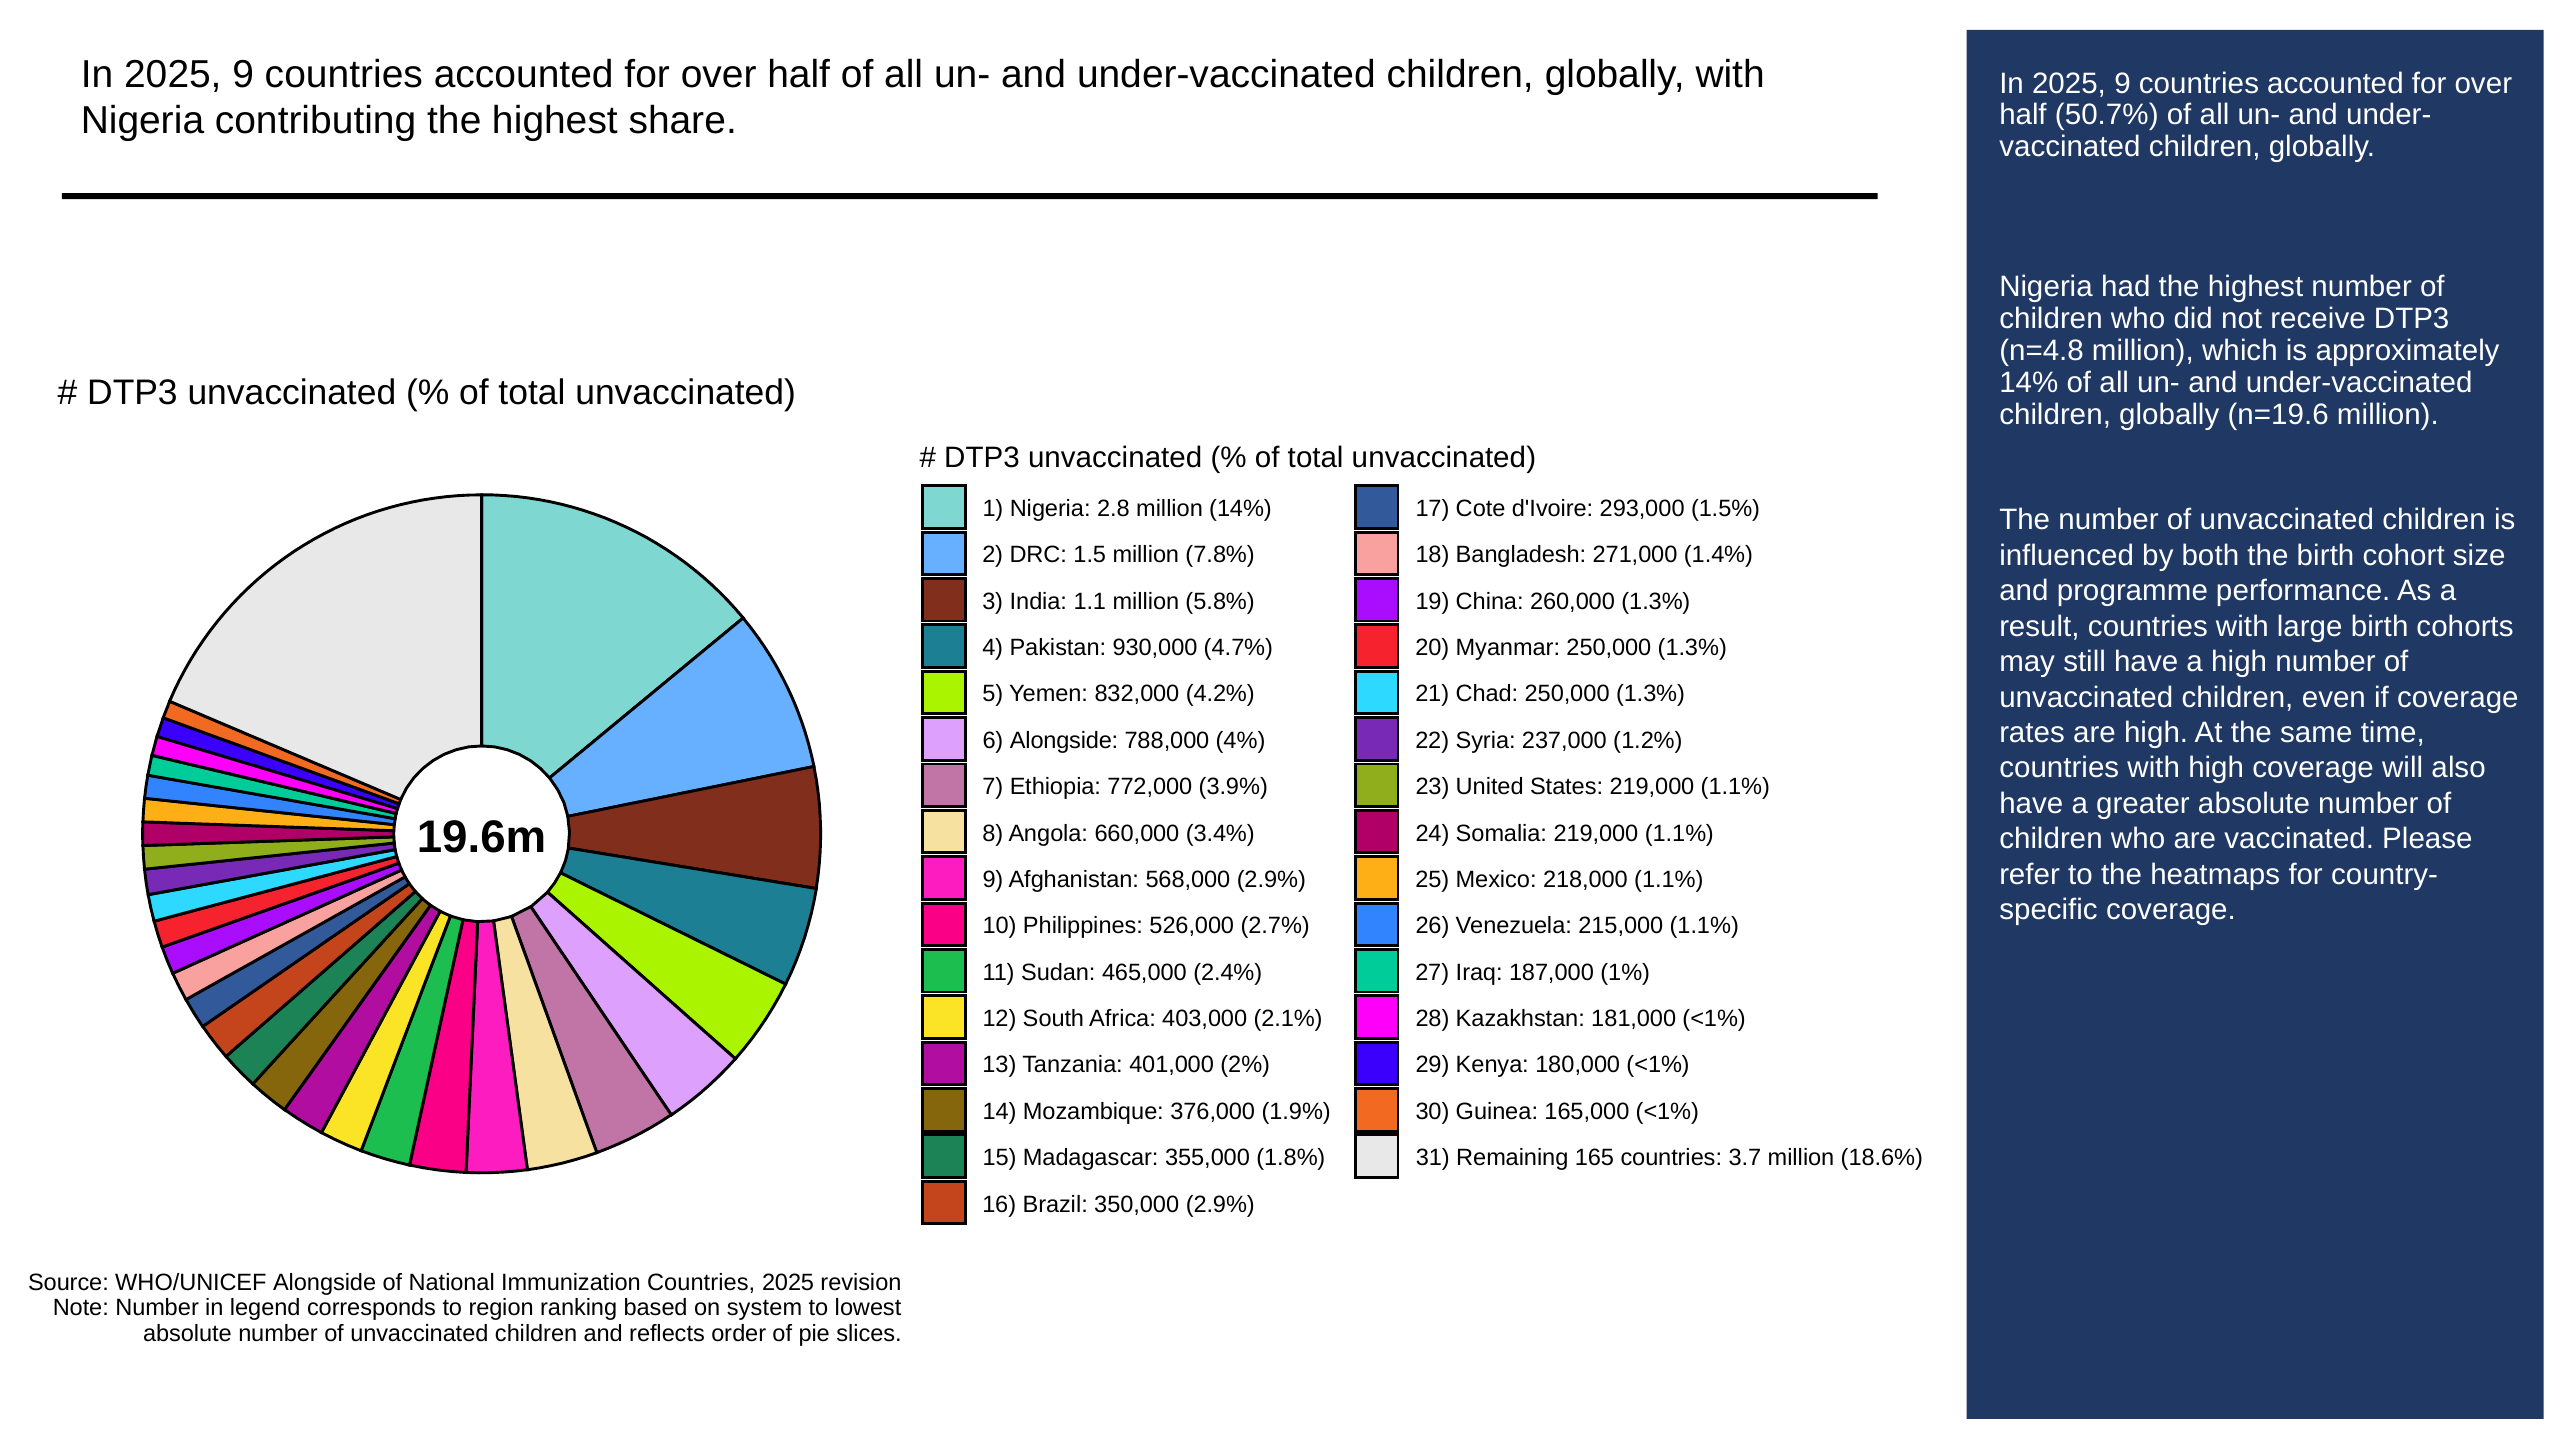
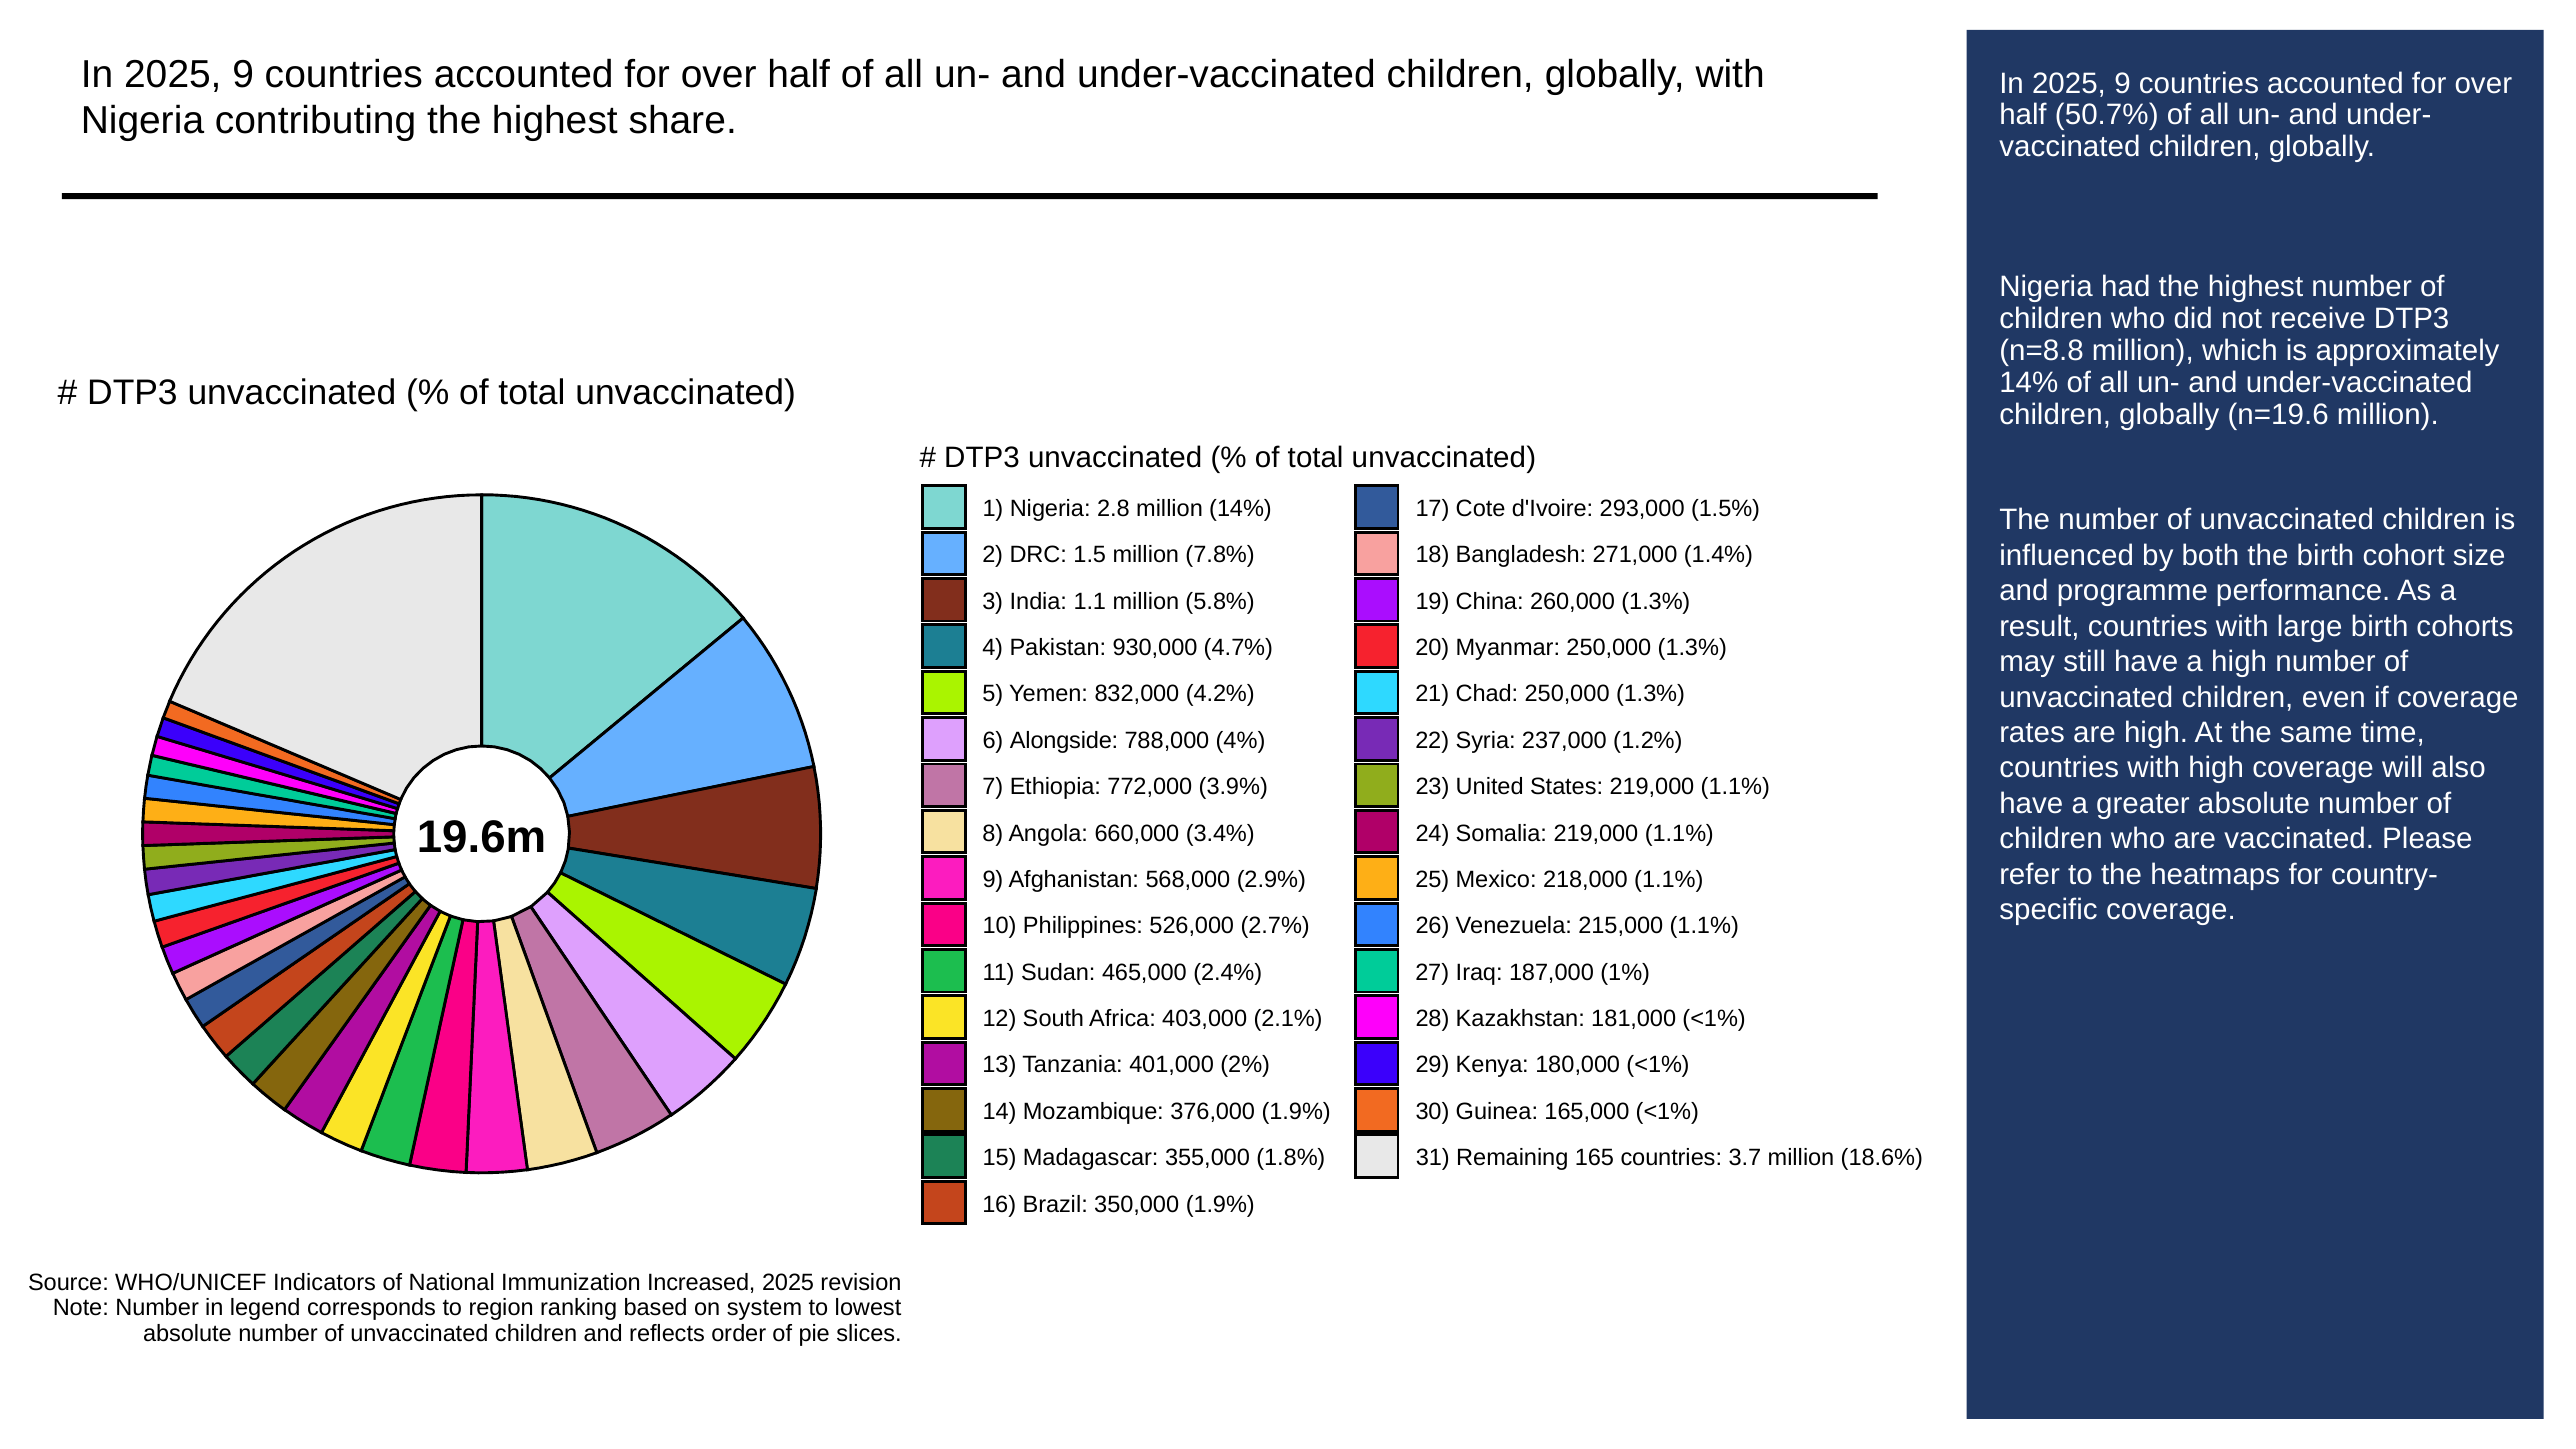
n=4.8: n=4.8 -> n=8.8 (2042, 351)
350,000 2.9%: 2.9% -> 1.9% (1220, 1204)
WHO/UNICEF Alongside: Alongside -> Indicators (325, 1282)
Immunization Countries: Countries -> Increased (701, 1282)
